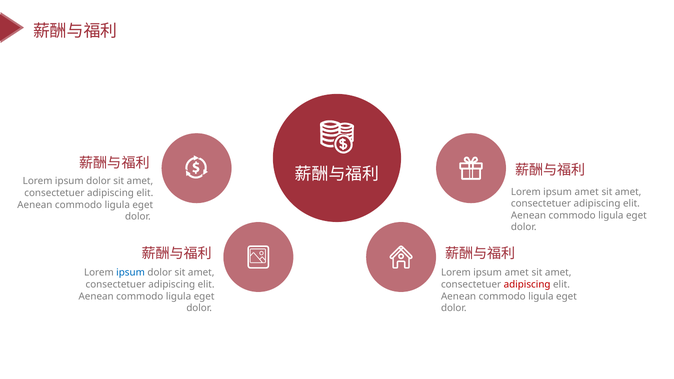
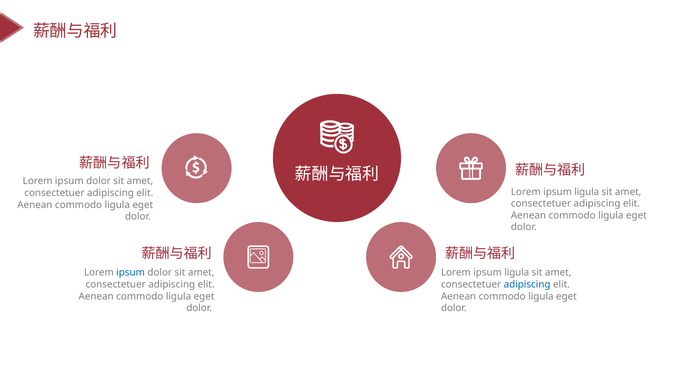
amet: amet -> ligula (587, 192)
amet: amet -> ligula (517, 273)
adipiscing colour: red -> blue (527, 285)
